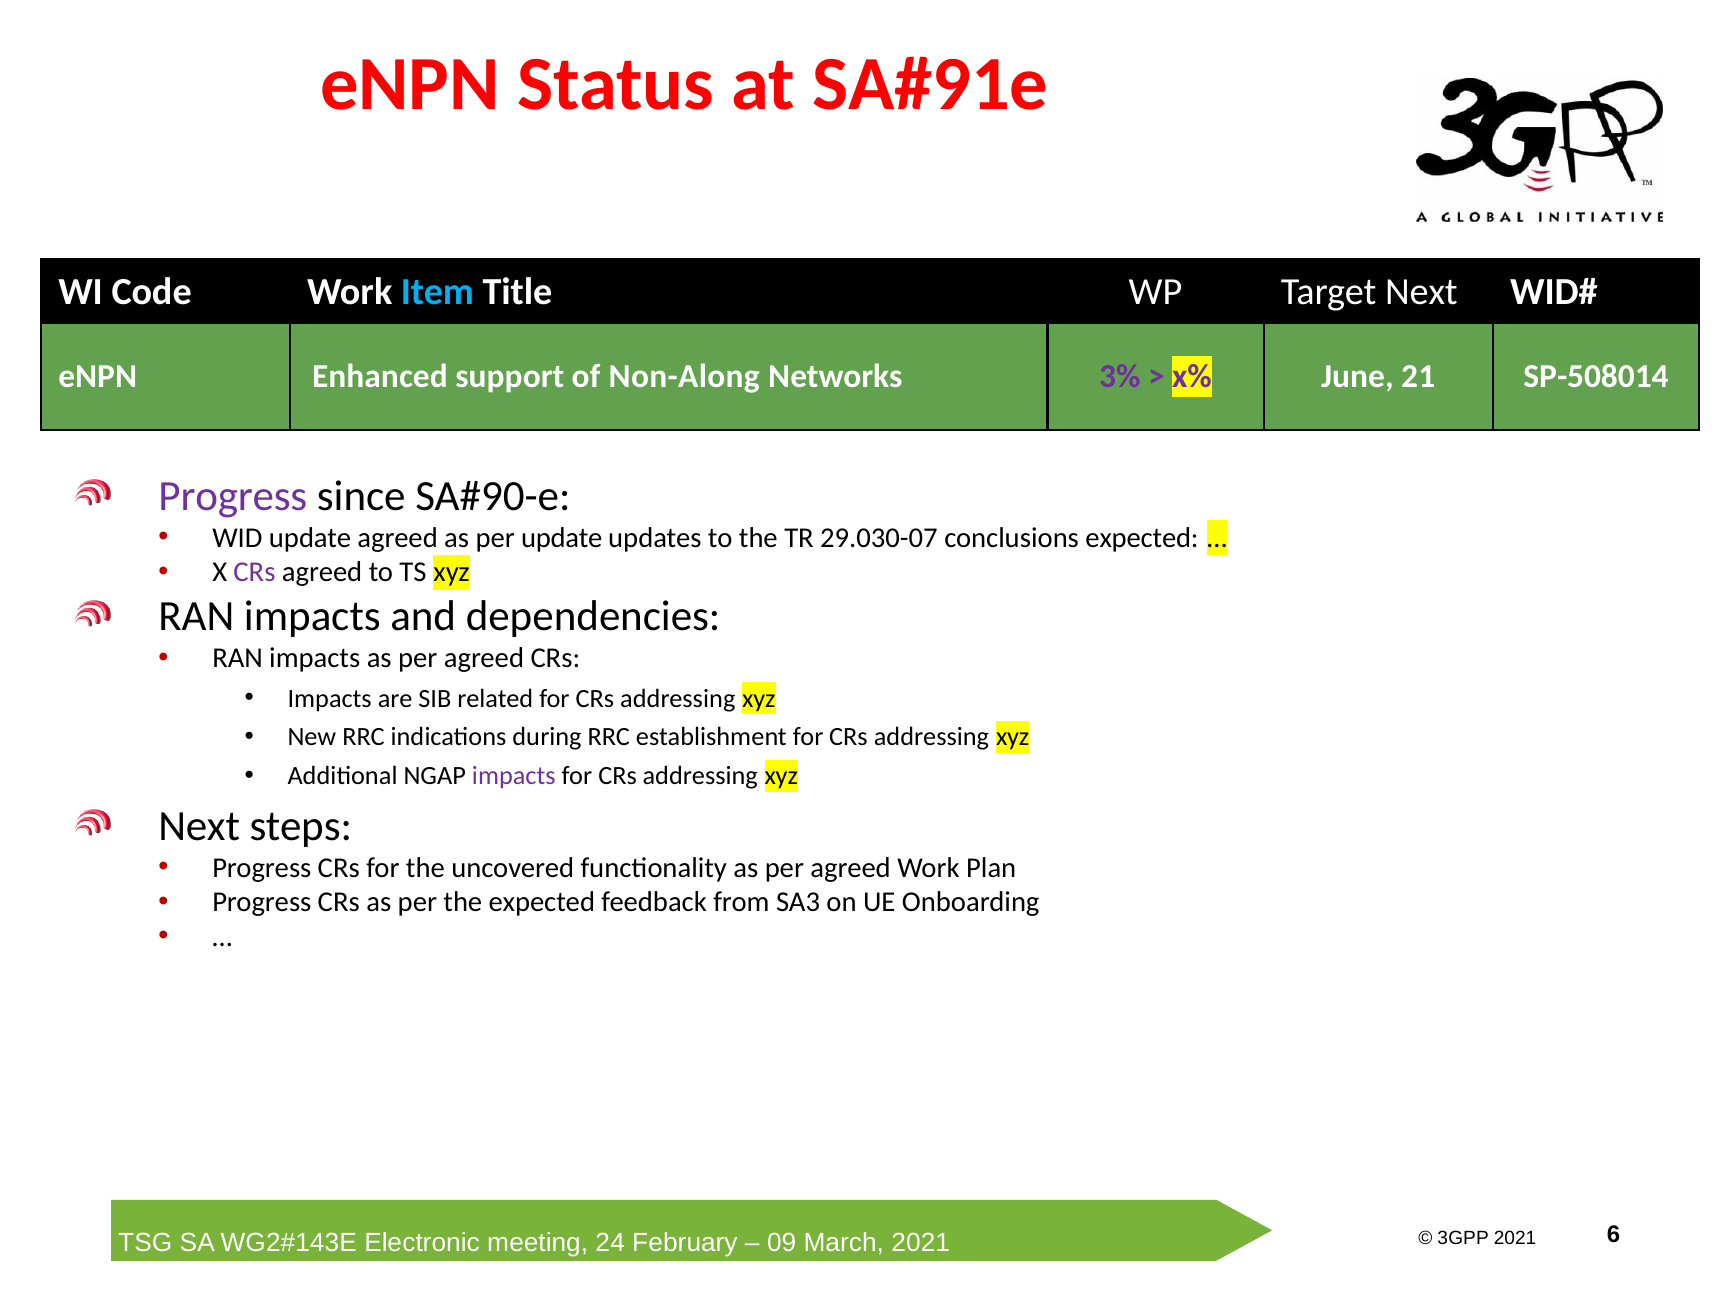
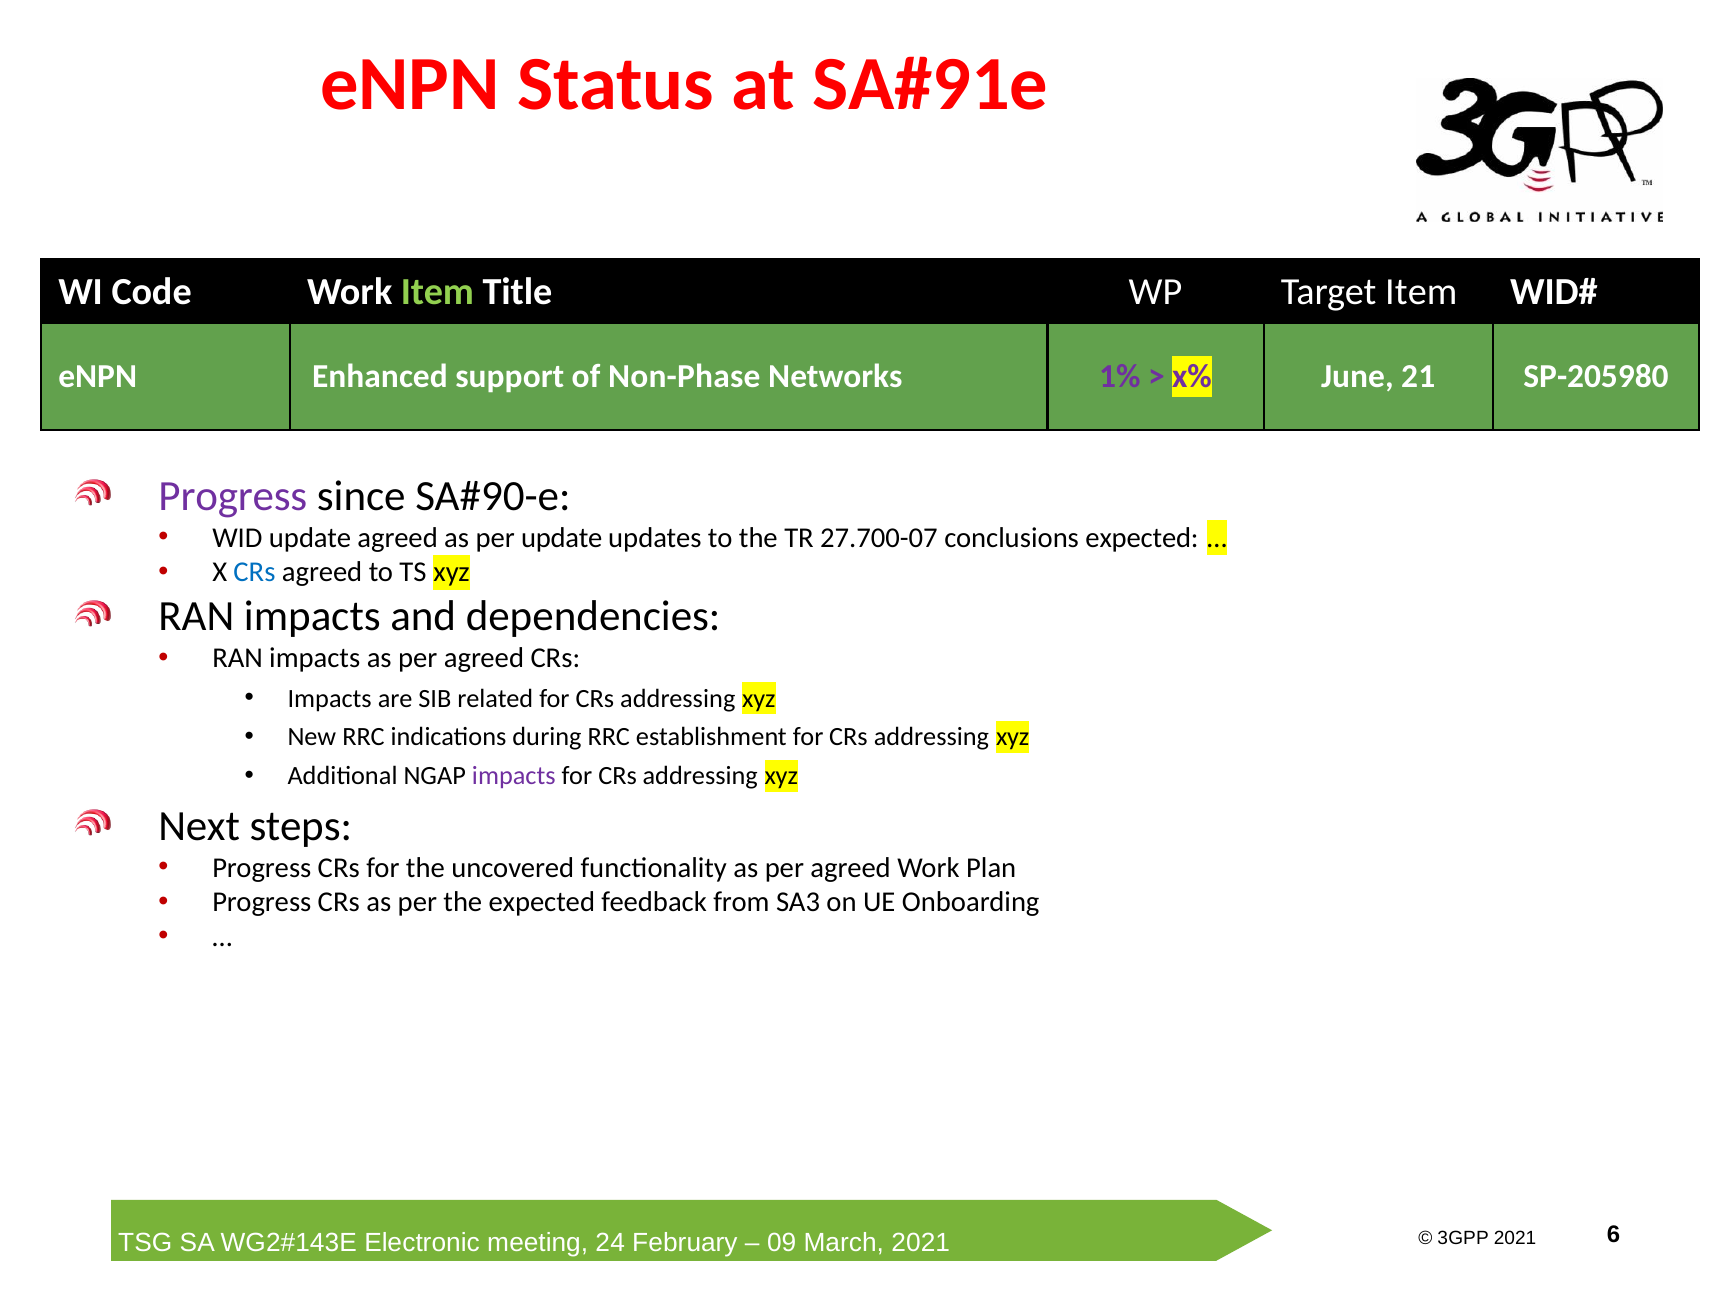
Item colour: light blue -> light green (437, 292)
Target Next: Next -> Item (1421, 292)
Non-Along: Non-Along -> Non-Phase (684, 377)
3%: 3% -> 1% (1120, 377)
SP-508014: SP-508014 -> SP-205980 (1596, 377)
29.030-07: 29.030-07 -> 27.700-07 (879, 538)
CRs colour: purple -> blue (254, 572)
